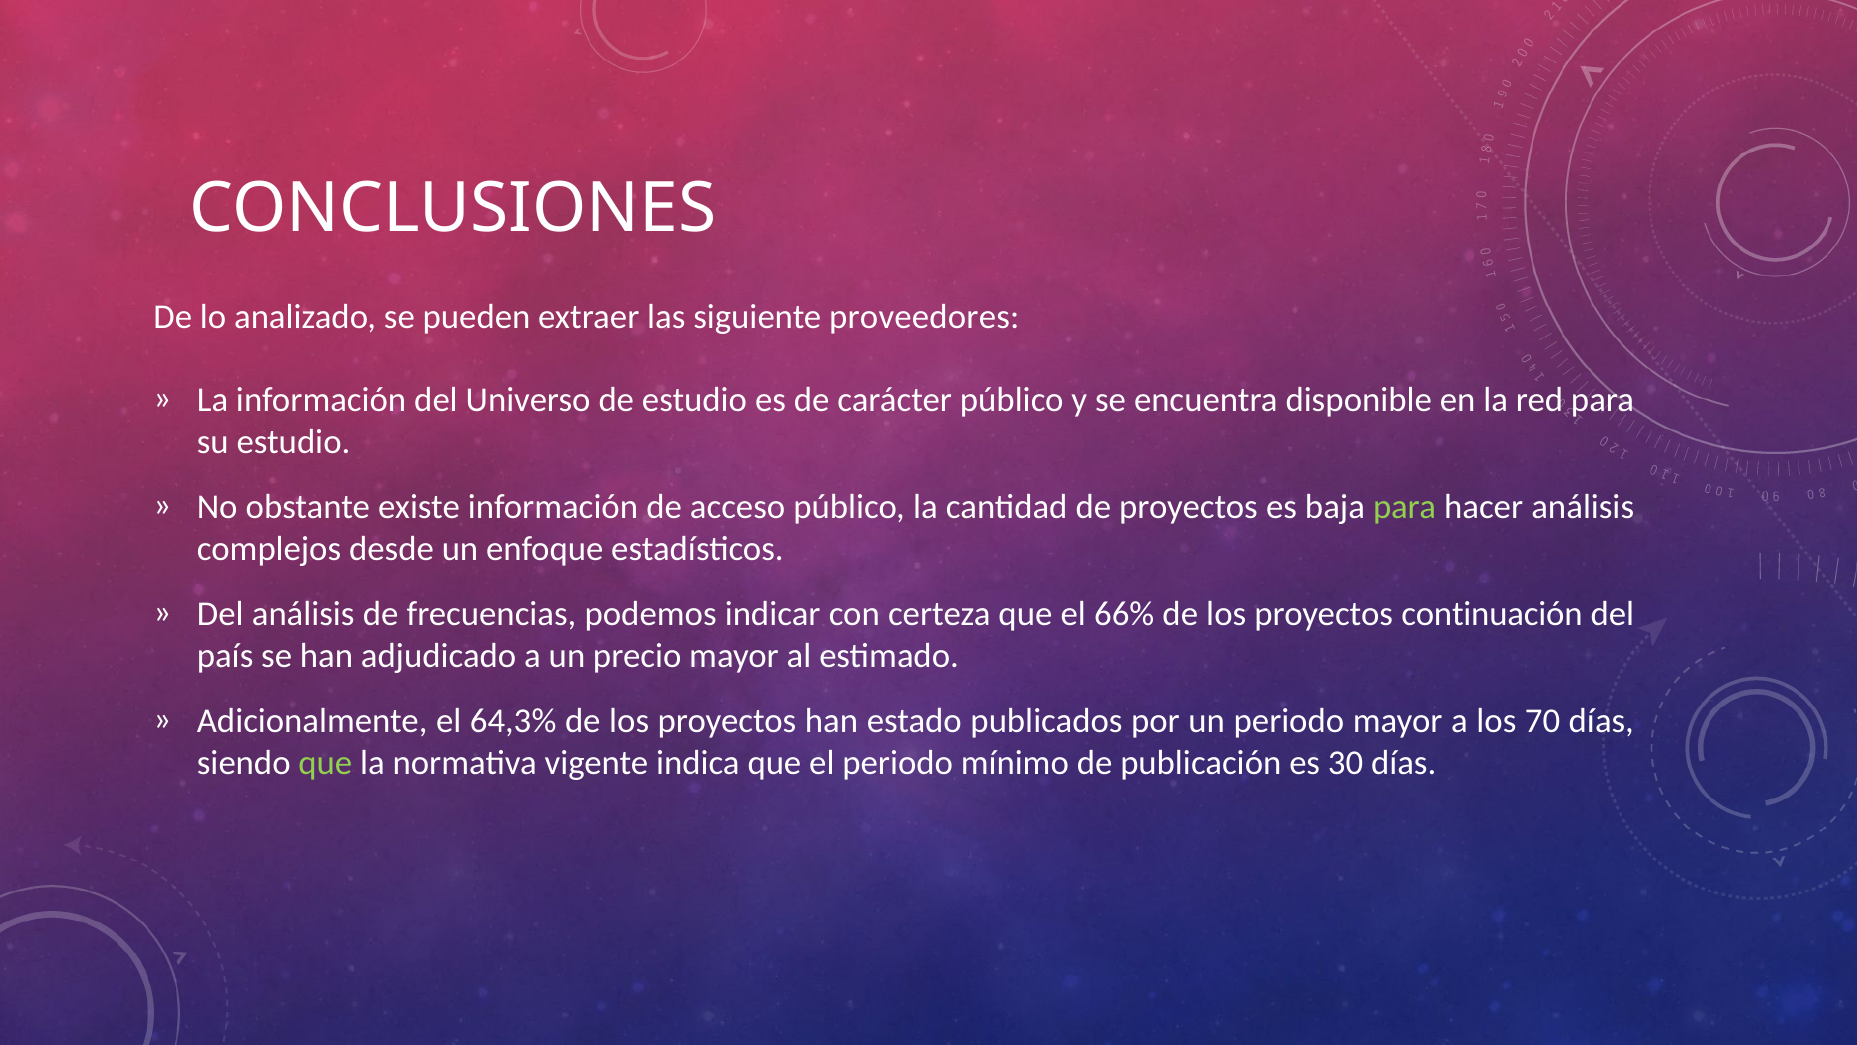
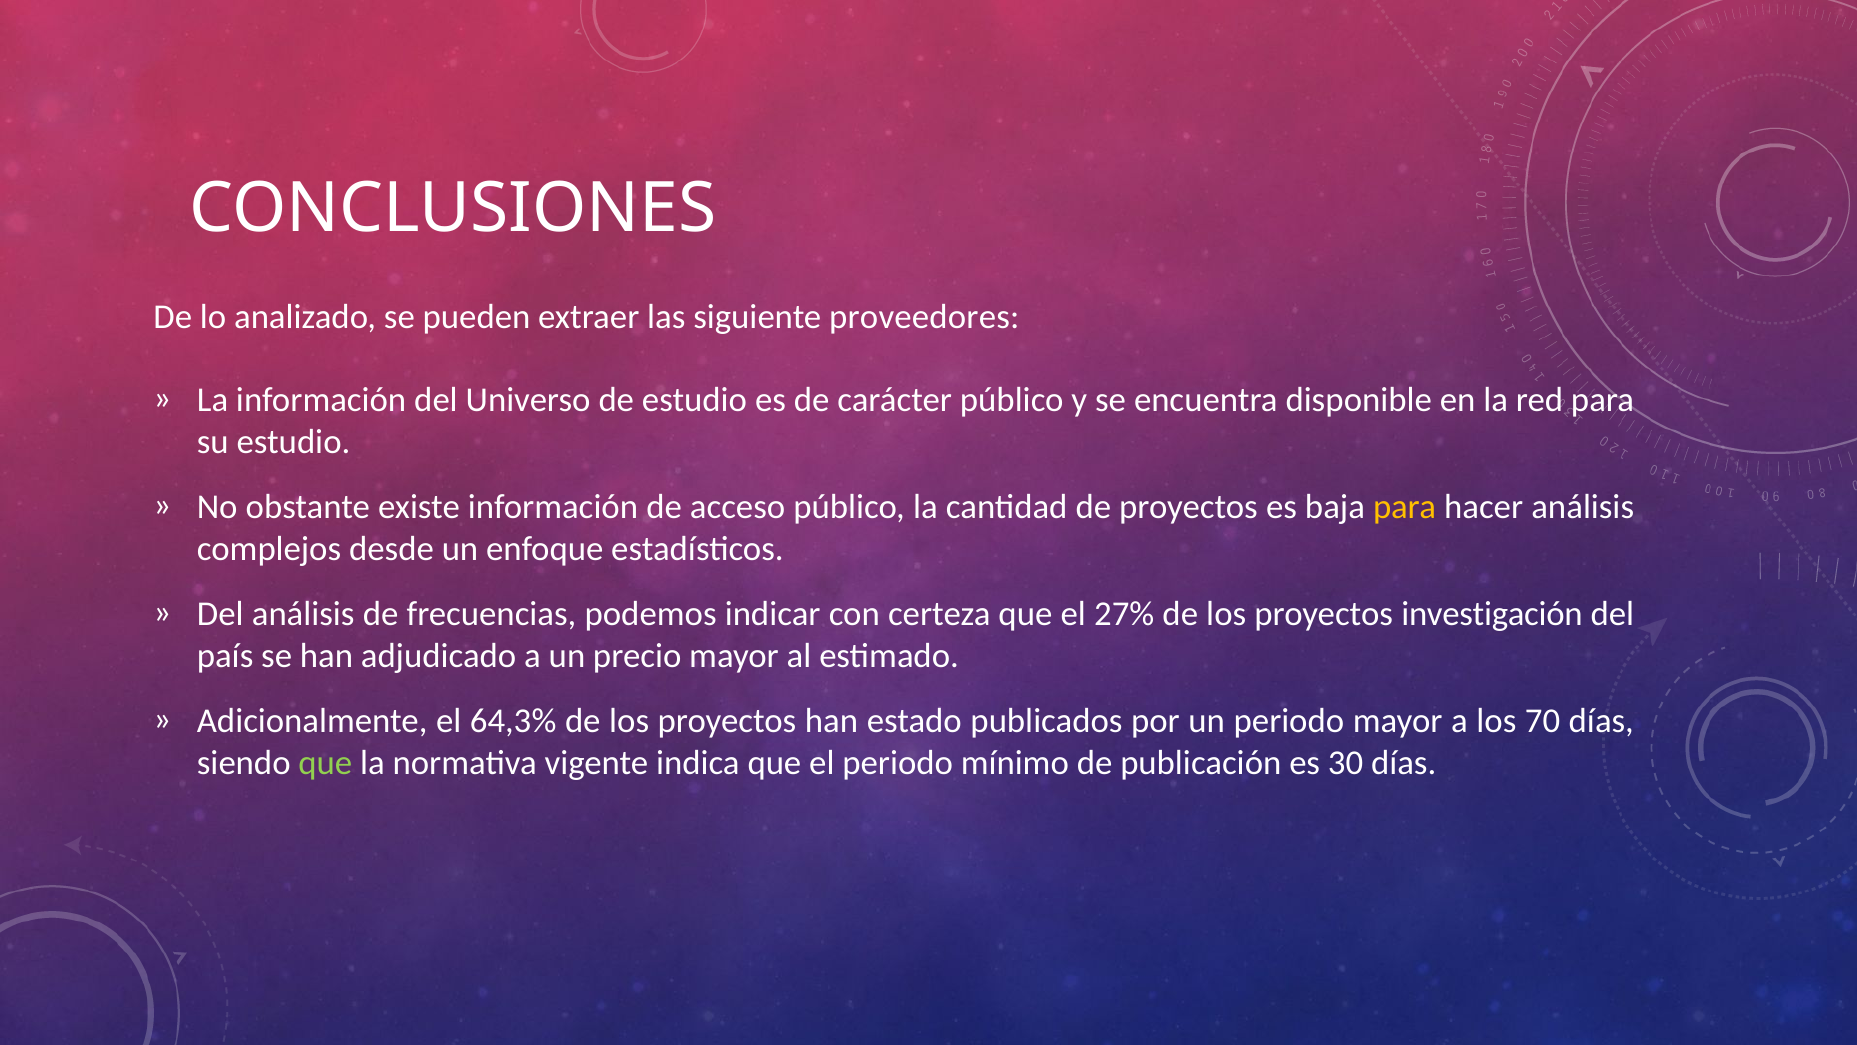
para colour: light green -> yellow (1405, 507)
66%: 66% -> 27% (1124, 614)
continuación: continuación -> investigación (1492, 614)
